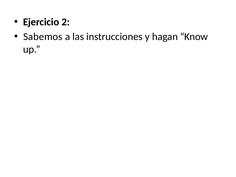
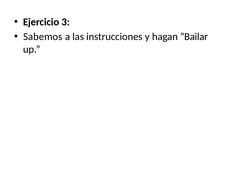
2: 2 -> 3 (66, 22)
Know: Know -> Bailar (194, 37)
